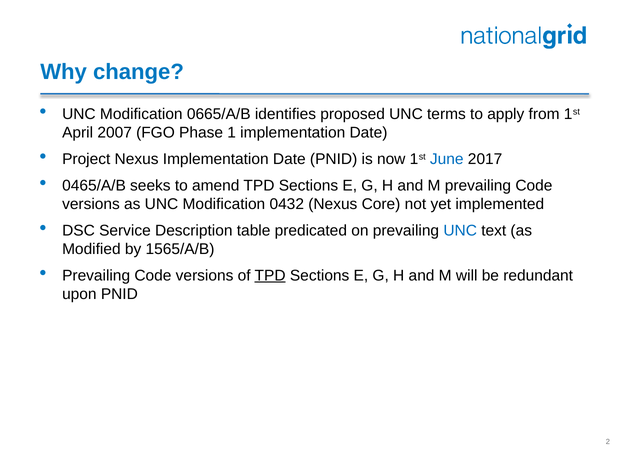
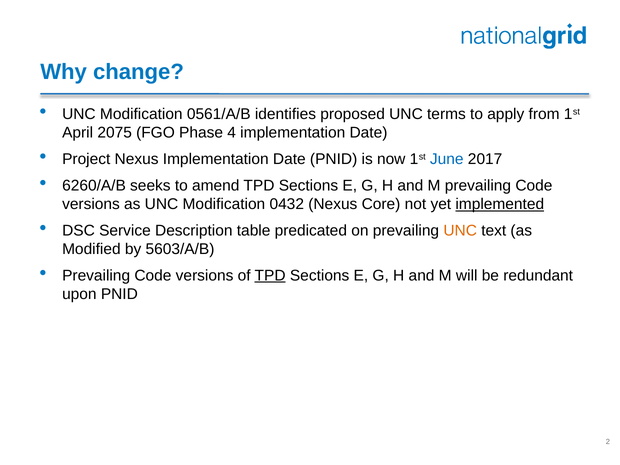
0665/A/B: 0665/A/B -> 0561/A/B (219, 114)
2007: 2007 -> 2075 (115, 133)
1: 1 -> 4 (232, 133)
0465/A/B: 0465/A/B -> 6260/A/B (94, 186)
implemented underline: none -> present (500, 204)
UNC colour: blue -> orange (460, 231)
1565/A/B: 1565/A/B -> 5603/A/B (180, 249)
